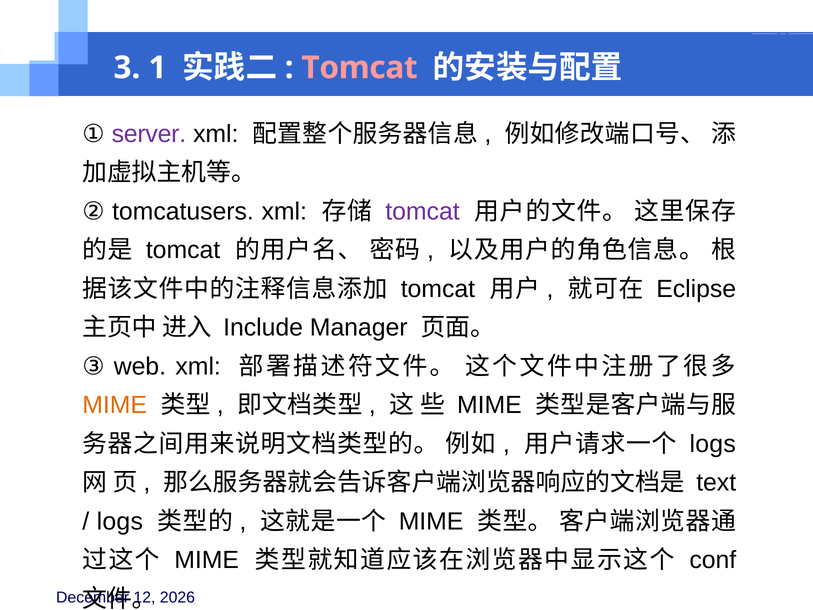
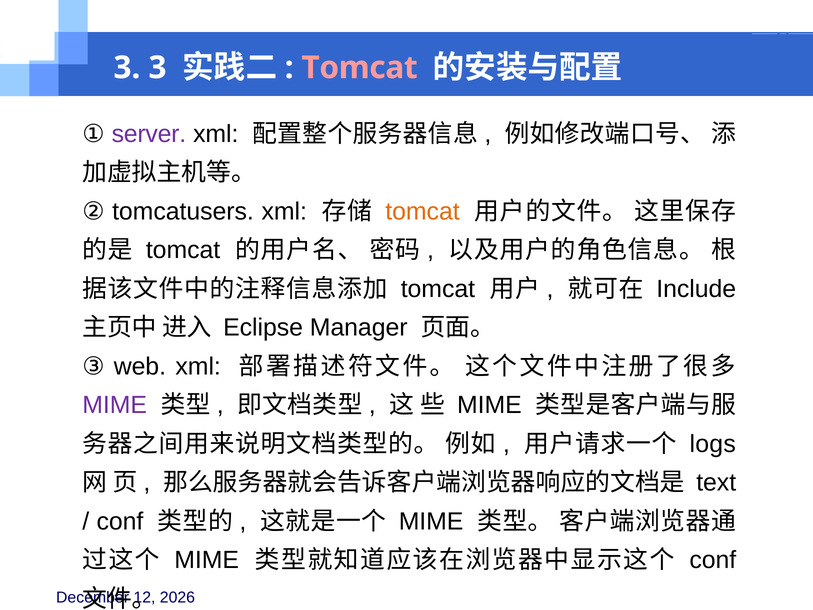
3 1: 1 -> 3 (158, 68)
tomcat colour: purple -> orange (423, 211)
Eclipse: Eclipse -> Include (696, 289)
Include: Include -> Eclipse (263, 328)
MIME colour: orange -> purple (115, 405)
logs: logs -> conf (120, 521)
